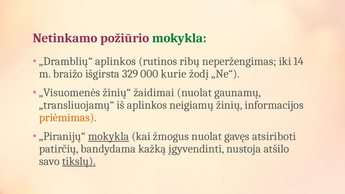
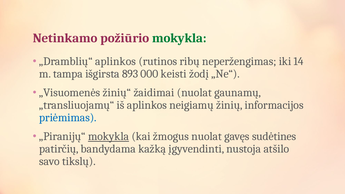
braižo: braižo -> tampa (68, 74)
329: 329 -> 893 (130, 74)
kurie: kurie -> keisti (174, 74)
priėmimas colour: orange -> blue (68, 118)
atsiriboti: atsiriboti -> sudėtines (274, 136)
tikslų underline: present -> none (79, 161)
